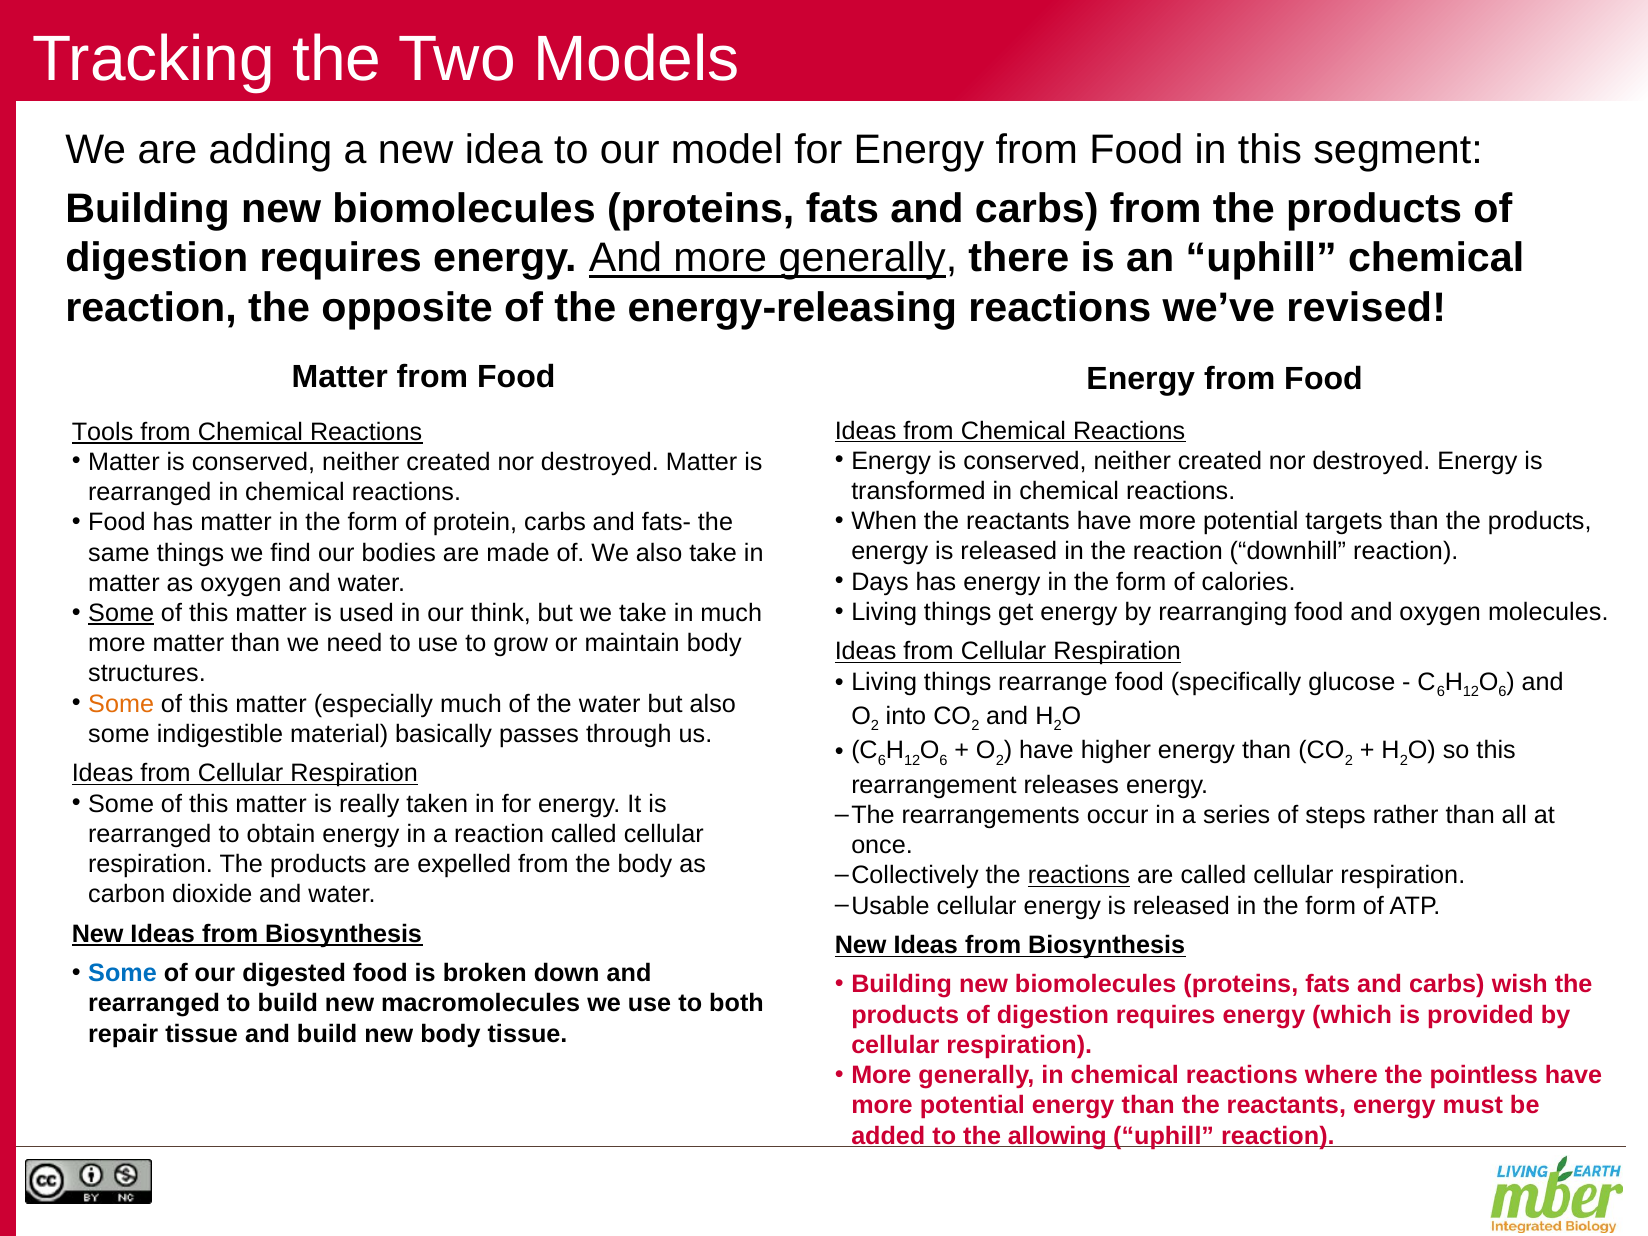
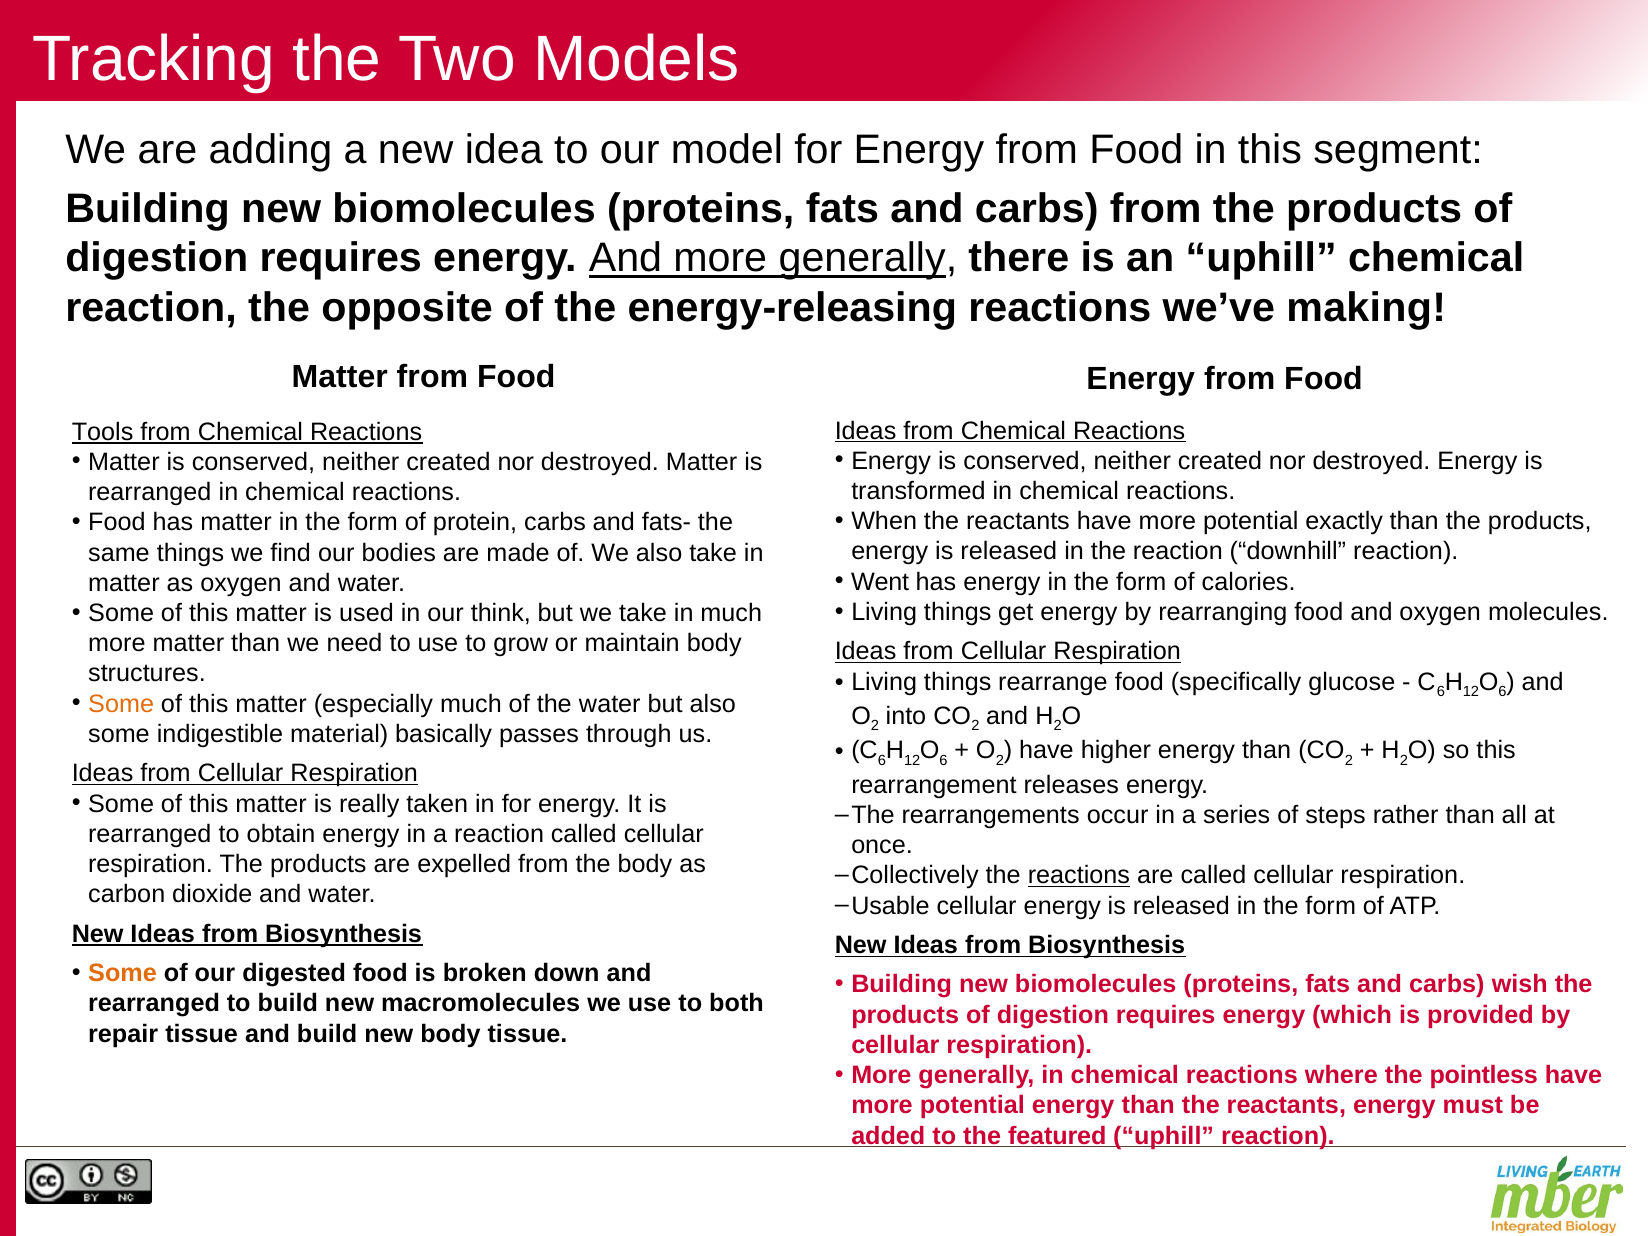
revised: revised -> making (1366, 308)
targets: targets -> exactly (1344, 521)
Days: Days -> Went (880, 582)
Some underline: present -> none (121, 613)
Some colour: blue -> orange (123, 973)
allowing: allowing -> featured (1057, 1136)
